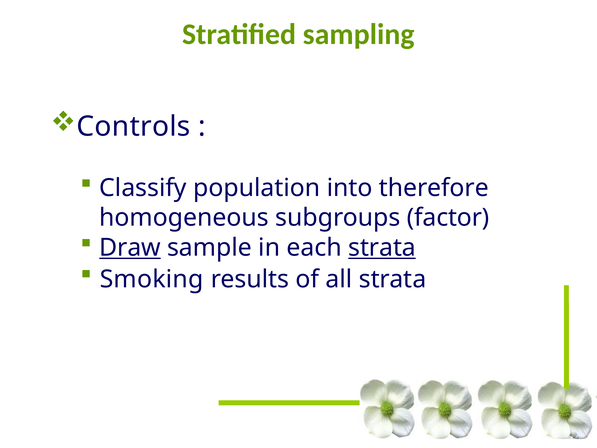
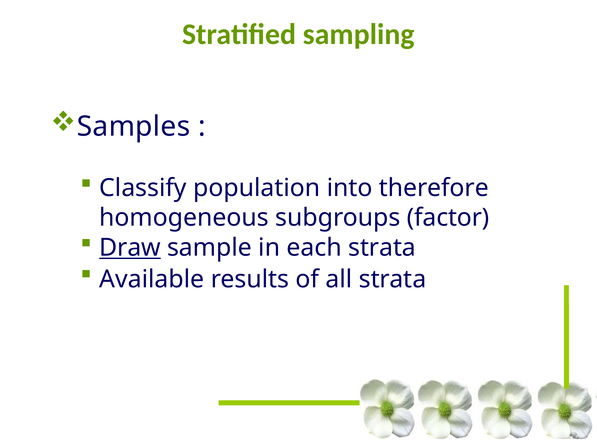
Controls: Controls -> Samples (134, 126)
strata underline: present -> none (382, 247)
Smoking: Smoking -> Available (152, 279)
